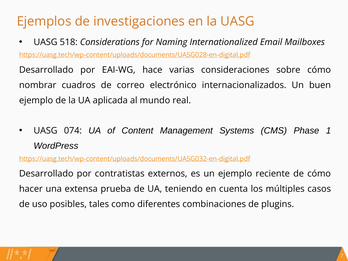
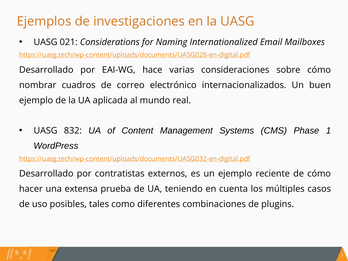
518: 518 -> 021 (69, 42)
074: 074 -> 832 (73, 131)
